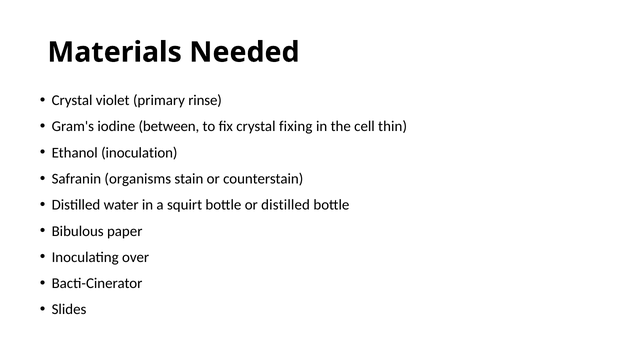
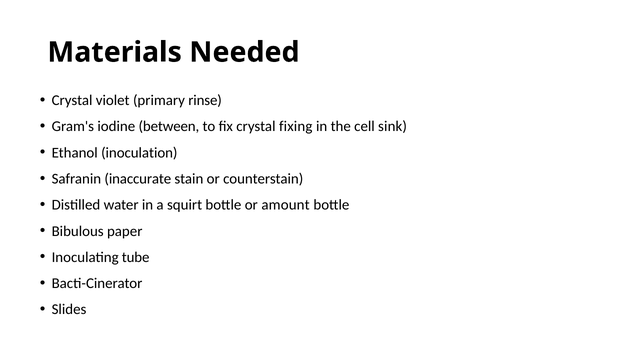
thin: thin -> sink (393, 126)
organisms: organisms -> inaccurate (138, 179)
or distilled: distilled -> amount (286, 205)
over: over -> tube (136, 257)
